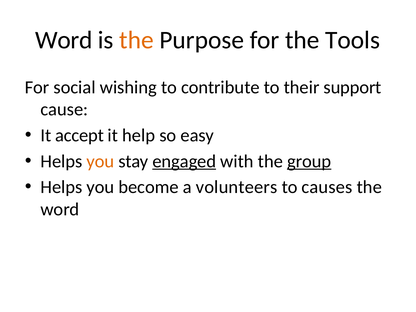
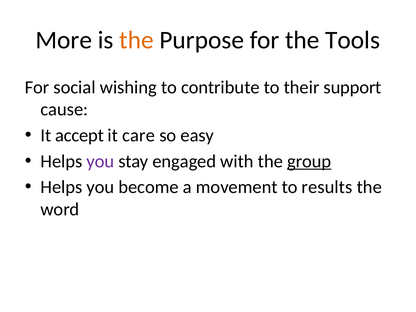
Word: Word -> More (64, 40)
help: help -> care (139, 135)
you colour: orange -> purple (100, 161)
engaged underline: present -> none (184, 161)
volunteers: volunteers -> movement (237, 187)
causes: causes -> results (327, 187)
